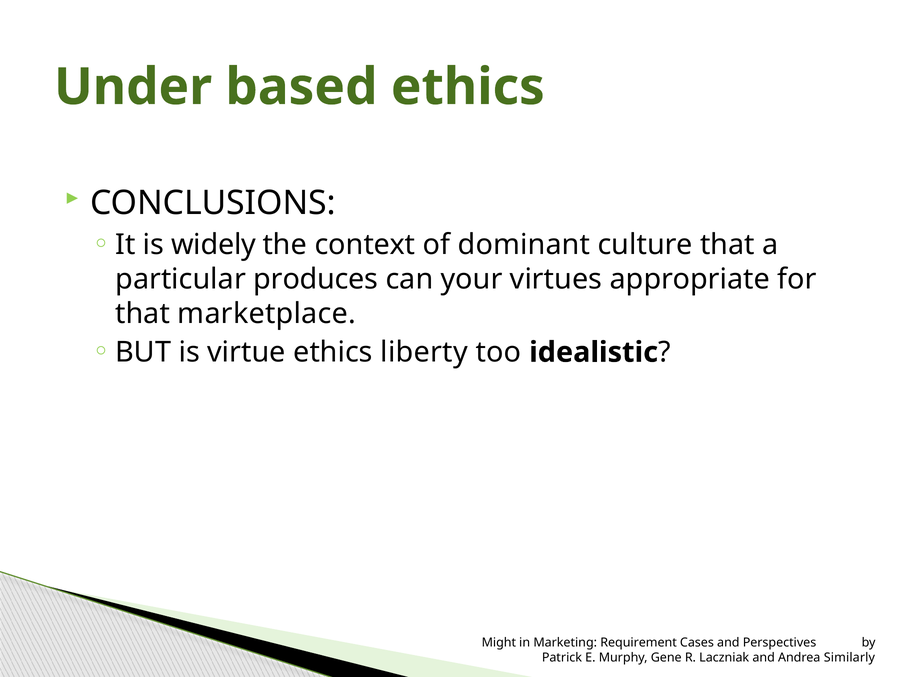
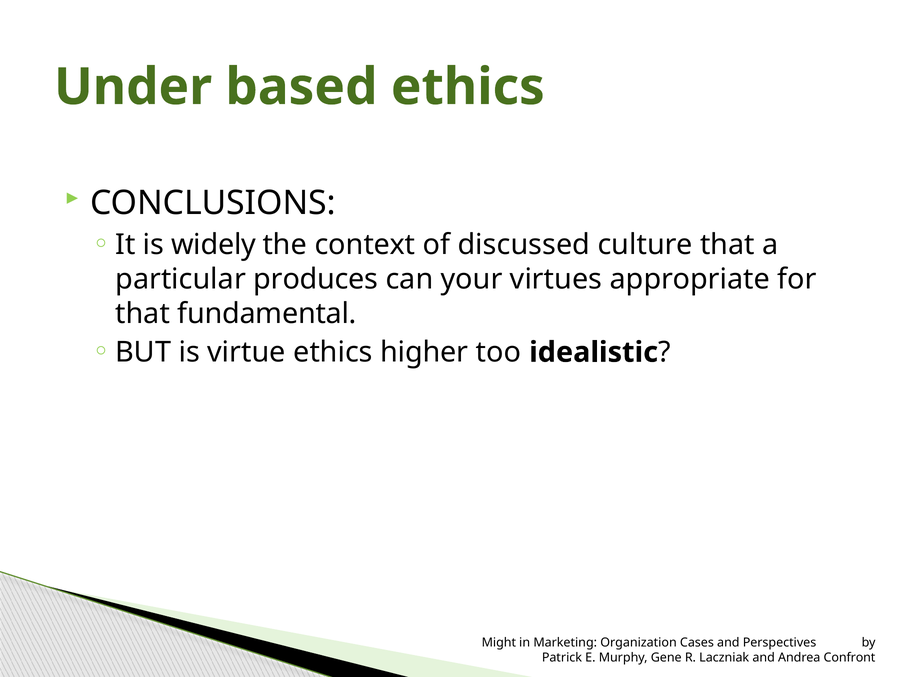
dominant: dominant -> discussed (524, 244)
marketplace: marketplace -> fundamental (267, 313)
liberty: liberty -> higher (424, 352)
Requirement: Requirement -> Organization (639, 642)
Similarly: Similarly -> Confront (850, 657)
